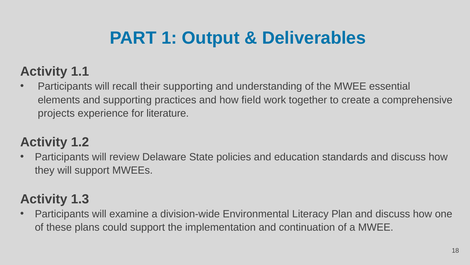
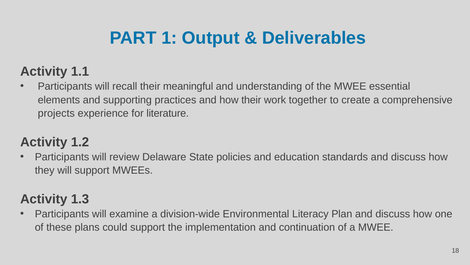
their supporting: supporting -> meaningful (188, 86)
how field: field -> their (251, 100)
